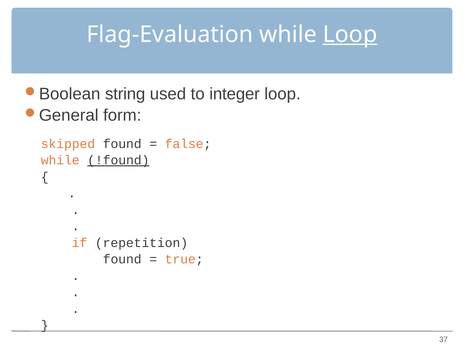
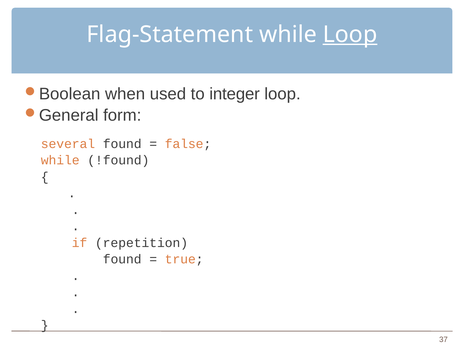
Flag-Evaluation: Flag-Evaluation -> Flag-Statement (170, 34)
string: string -> when (125, 94)
skipped: skipped -> several (68, 144)
!found underline: present -> none (118, 160)
